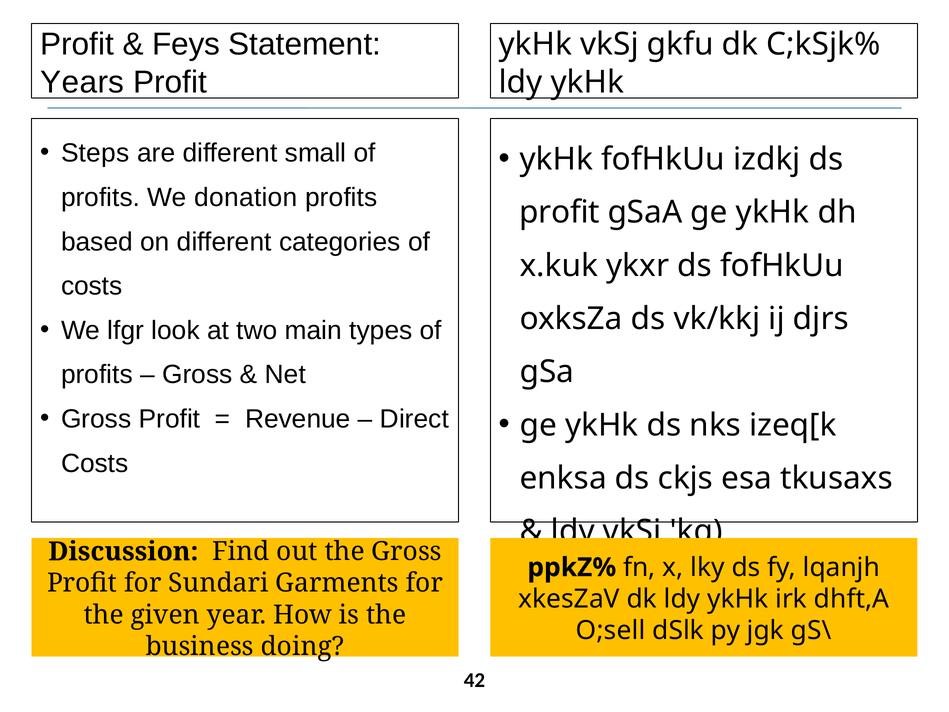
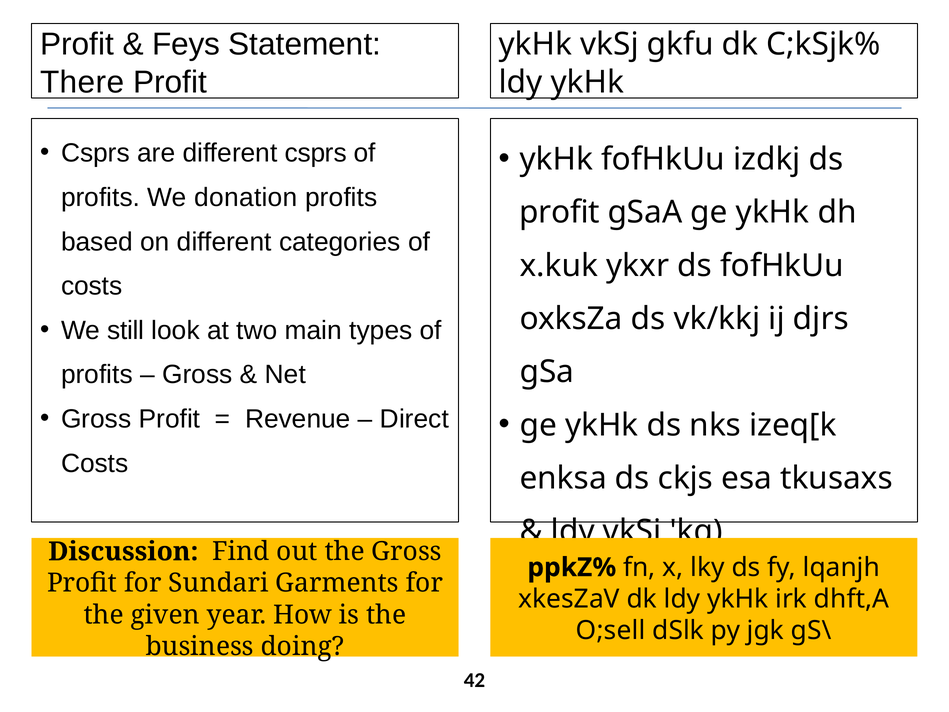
Years: Years -> There (82, 82)
Steps: Steps -> Csprs (95, 153)
different small: small -> csprs (316, 153)
lfgr: lfgr -> still (126, 330)
